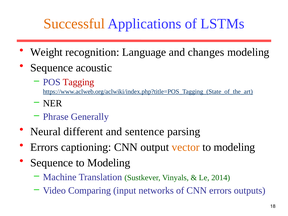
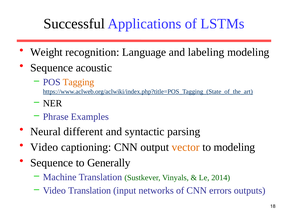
Successful colour: orange -> black (74, 24)
changes: changes -> labeling (206, 52)
Tagging colour: red -> orange (78, 82)
Generally: Generally -> Examples (90, 117)
sentence: sentence -> syntactic (145, 132)
Errors: Errors -> Video (44, 147)
Sequence to Modeling: Modeling -> Generally (109, 163)
Video Comparing: Comparing -> Translation (90, 191)
